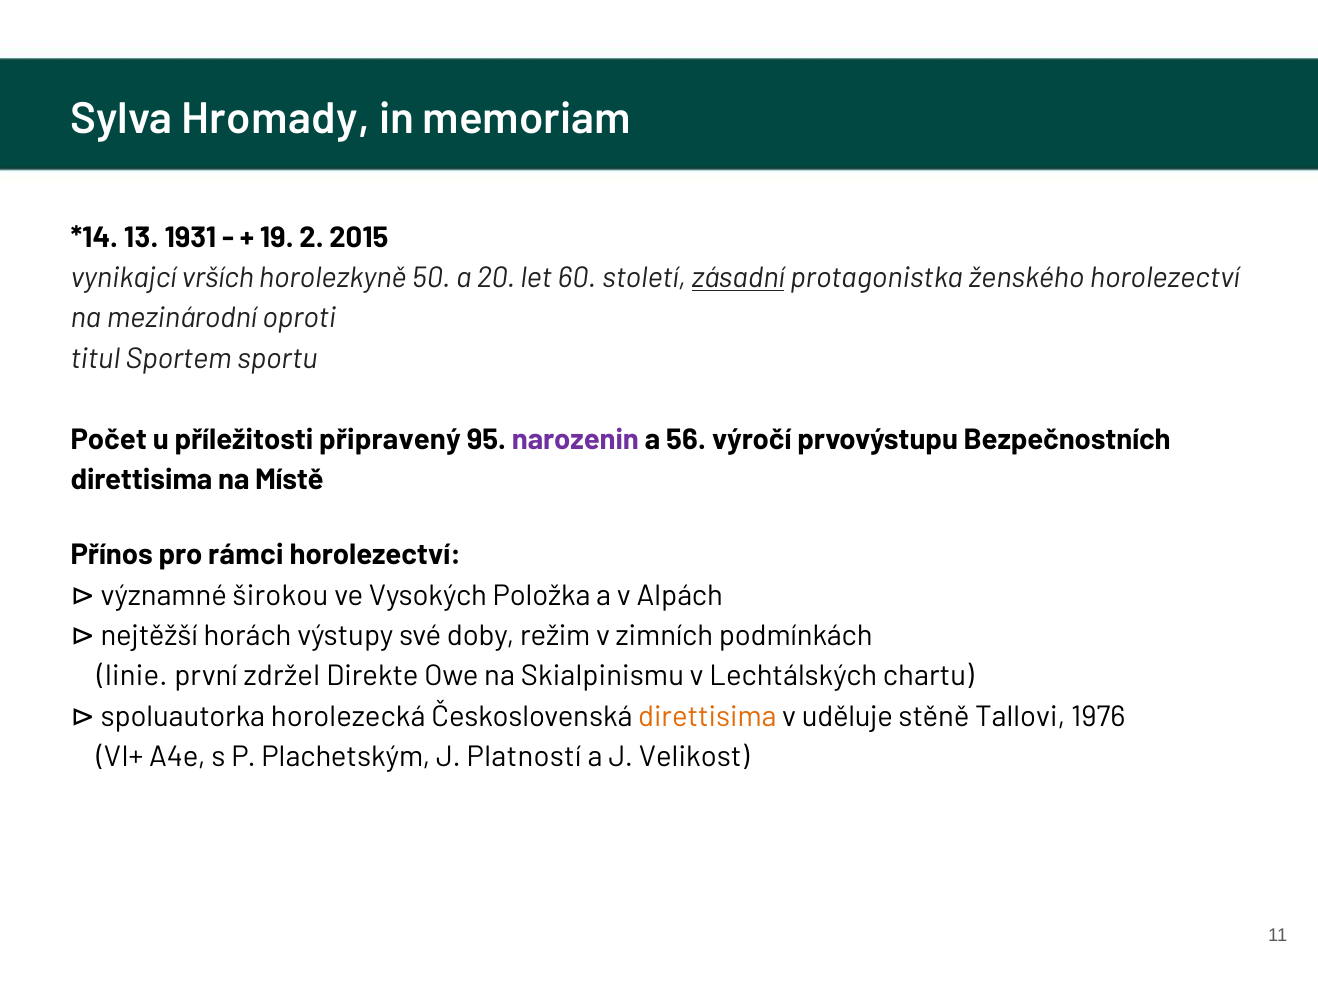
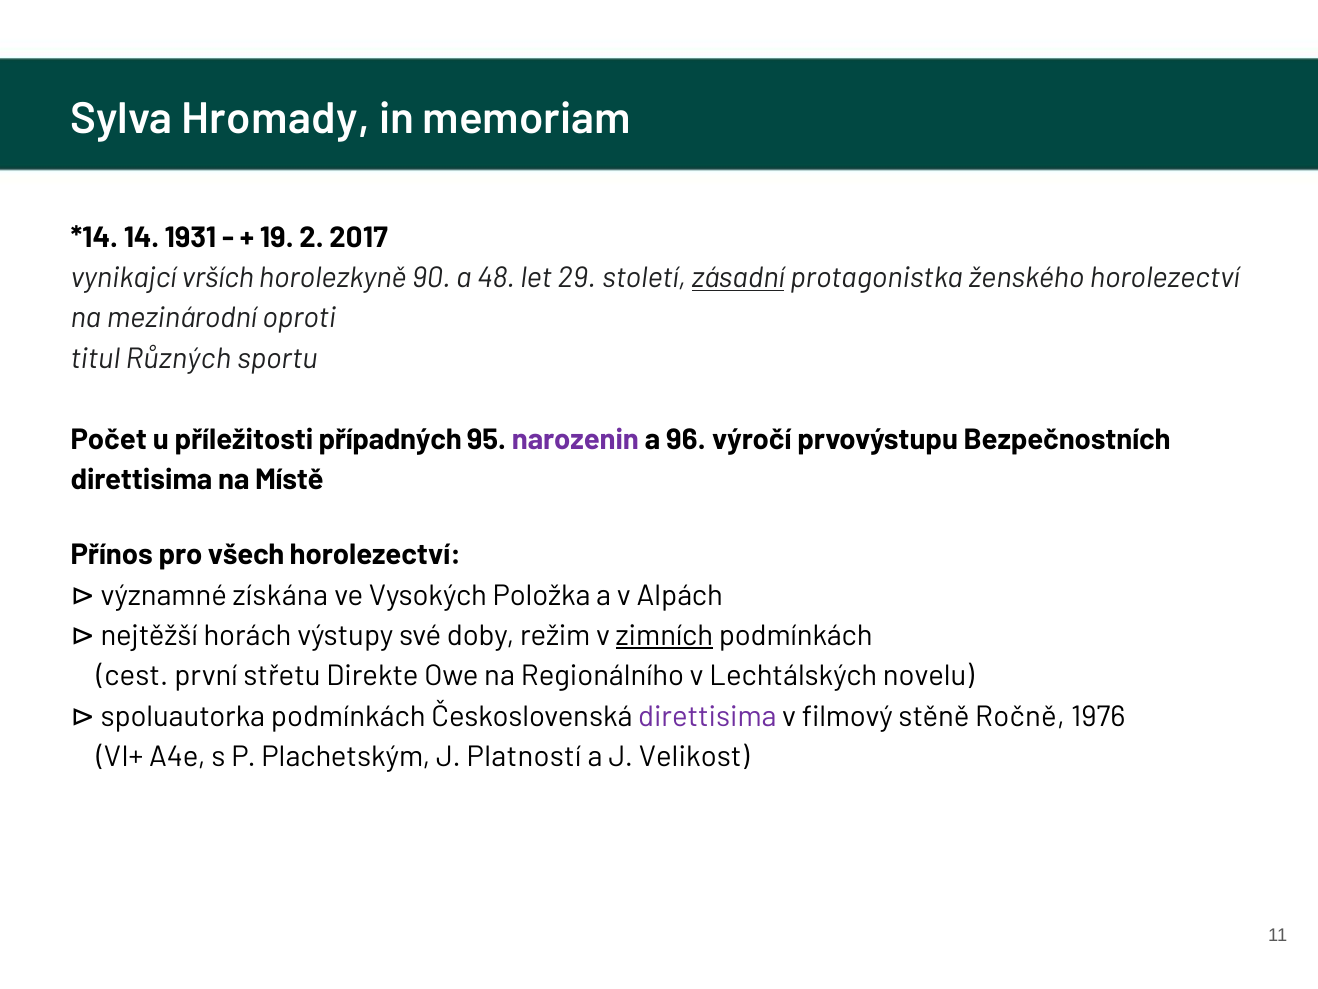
13: 13 -> 14 (142, 237)
2015: 2015 -> 2017 (359, 237)
50: 50 -> 90 (431, 278)
20: 20 -> 48 (496, 278)
60: 60 -> 29 (577, 278)
Sportem: Sportem -> Různých (178, 358)
připravený: připravený -> případných (390, 439)
56: 56 -> 96 (686, 439)
rámci: rámci -> všech (246, 555)
širokou: širokou -> získána (280, 595)
zimních underline: none -> present (664, 635)
linie: linie -> cest (132, 676)
zdržel: zdržel -> střetu (282, 676)
Skialpinismu: Skialpinismu -> Regionálního (603, 676)
chartu: chartu -> novelu (928, 676)
horolezecká: horolezecká -> podmínkách (348, 716)
direttisima colour: orange -> purple (707, 716)
uděluje: uděluje -> filmový (847, 716)
Tallovi: Tallovi -> Ročně (1020, 716)
